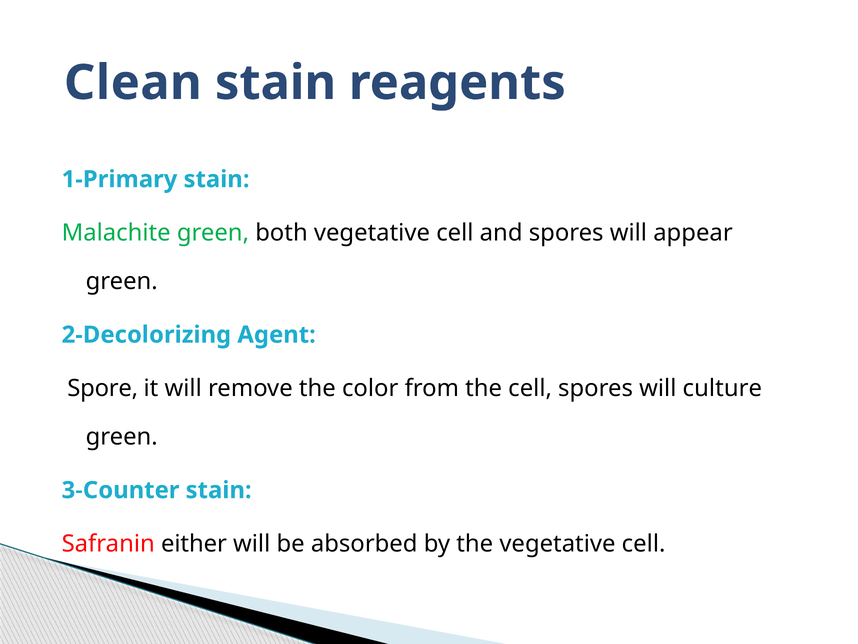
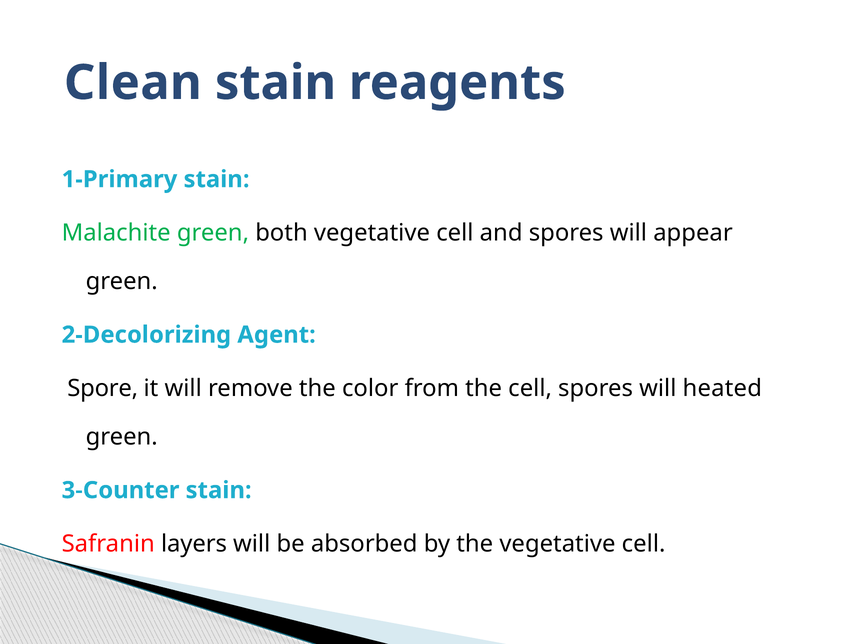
culture: culture -> heated (722, 388)
either: either -> layers (194, 543)
